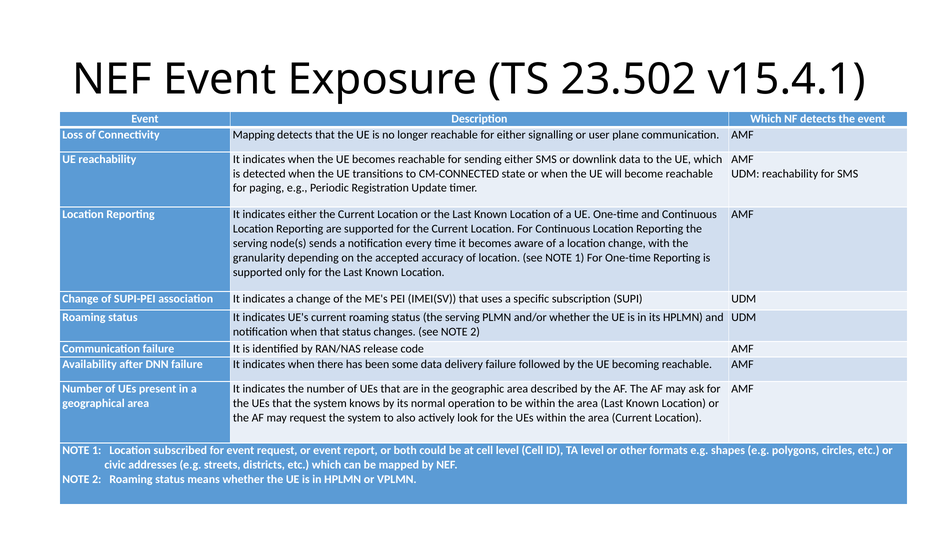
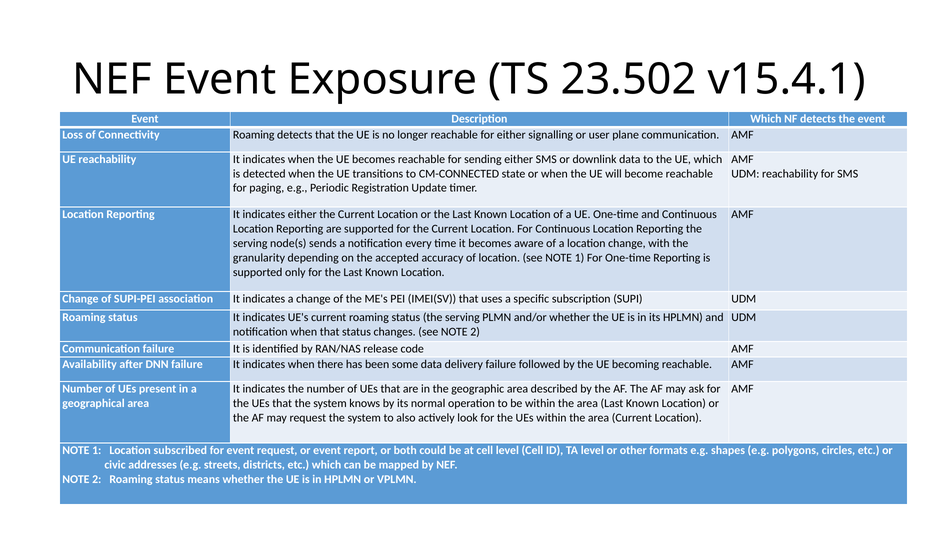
Connectivity Mapping: Mapping -> Roaming (254, 135)
